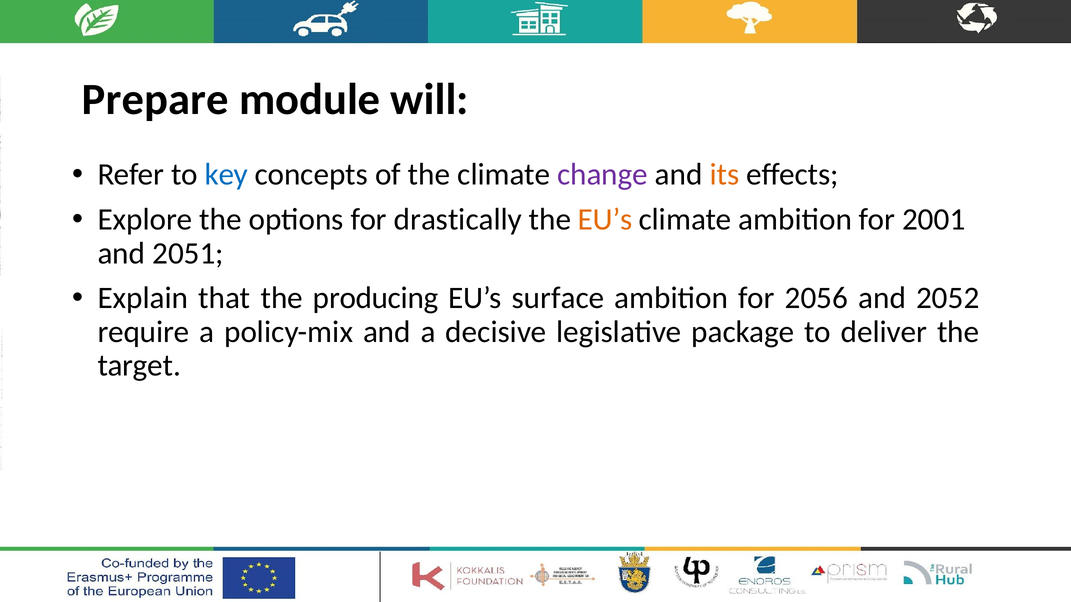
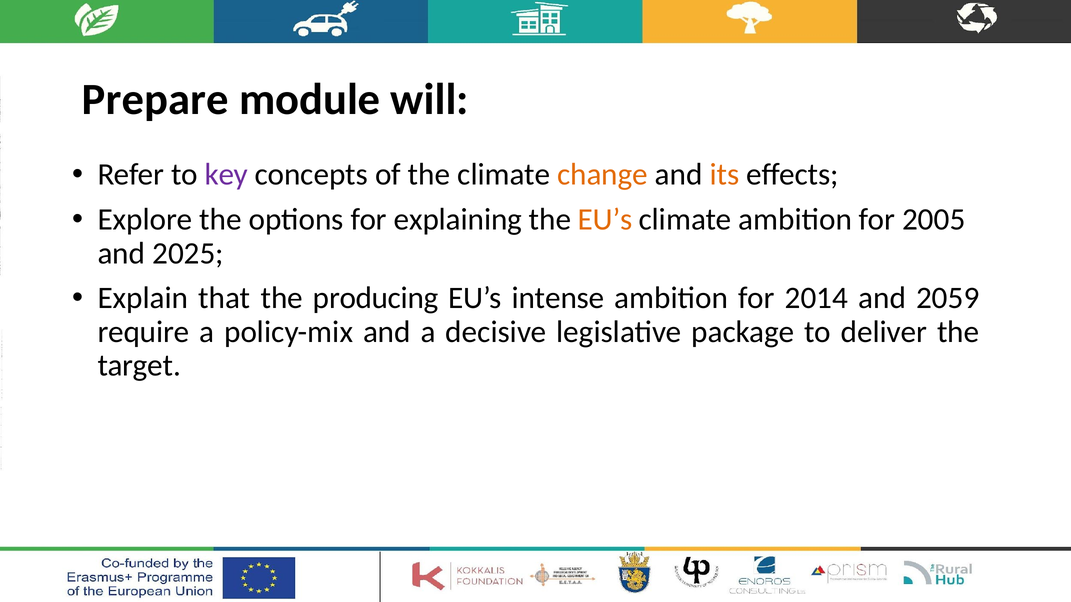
key colour: blue -> purple (226, 175)
change colour: purple -> orange (603, 175)
drastically: drastically -> explaining (458, 220)
2001: 2001 -> 2005 (934, 220)
2051: 2051 -> 2025 (188, 253)
surface: surface -> intense (558, 298)
2056: 2056 -> 2014 (816, 298)
2052: 2052 -> 2059 (948, 298)
